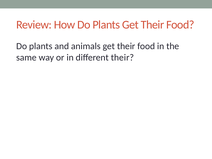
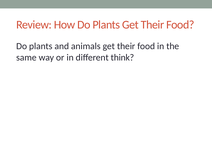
different their: their -> think (122, 58)
